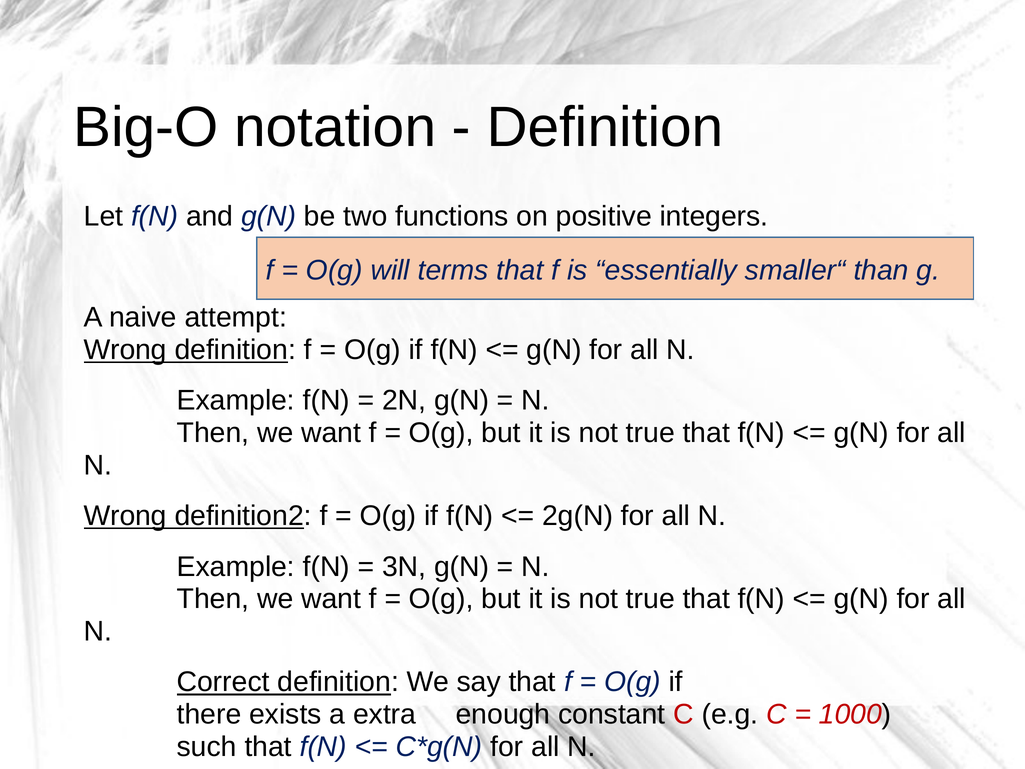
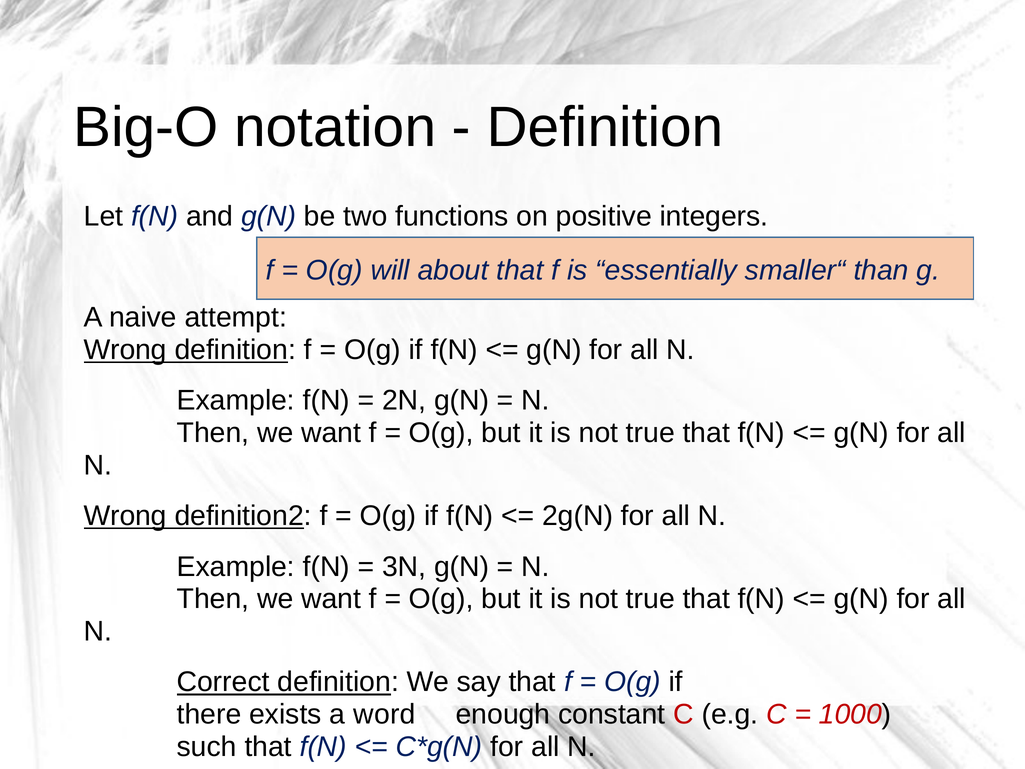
terms: terms -> about (453, 270)
extra: extra -> word (384, 714)
